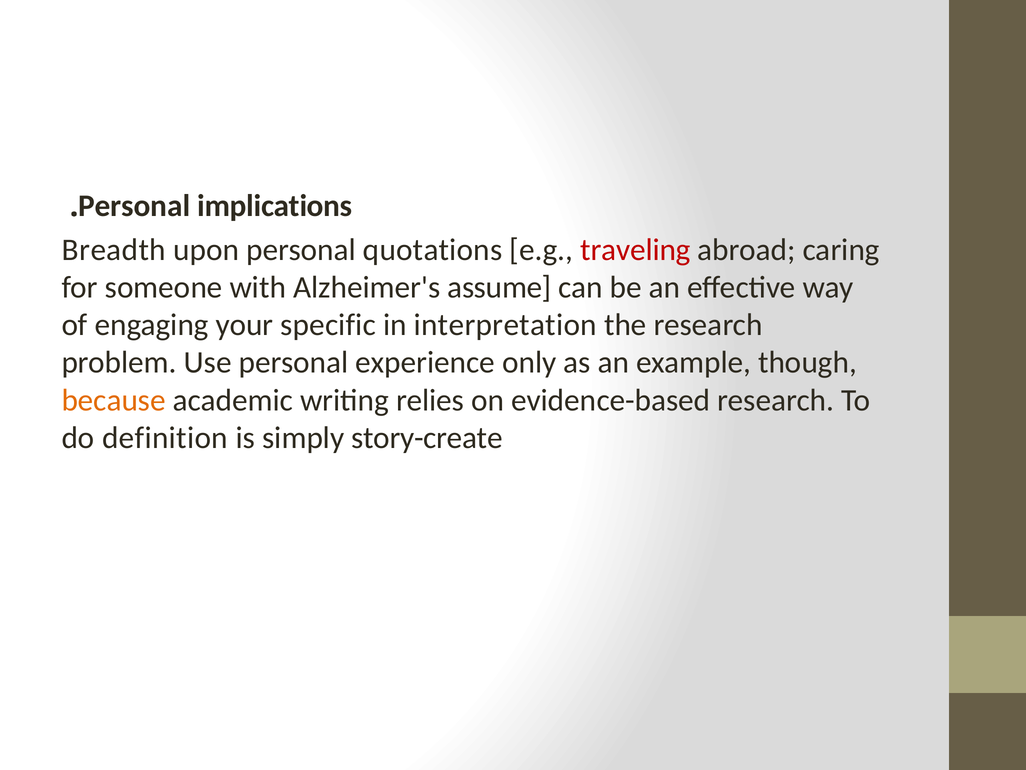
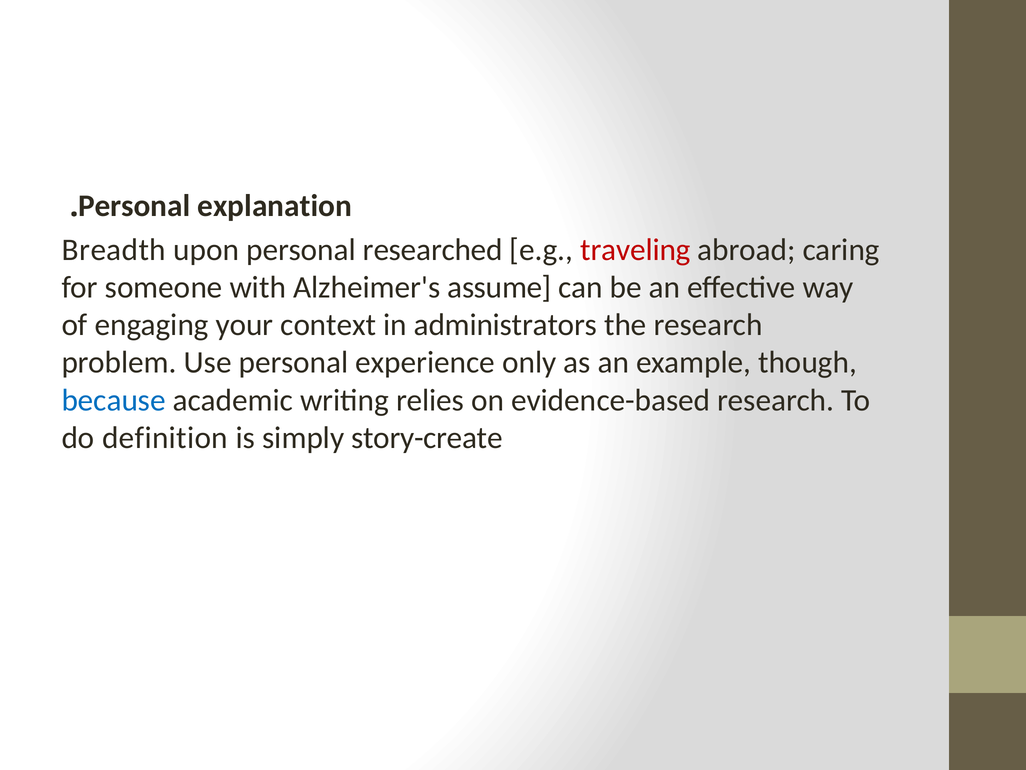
implications: implications -> explanation (275, 206)
quotations: quotations -> researched (433, 250)
specific: specific -> context (328, 325)
interpretation: interpretation -> administrators (506, 325)
because colour: orange -> blue (114, 400)
